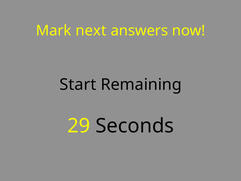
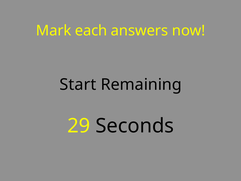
next: next -> each (91, 31)
